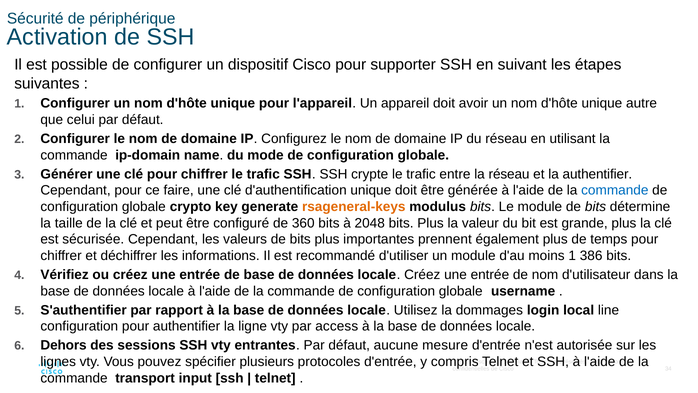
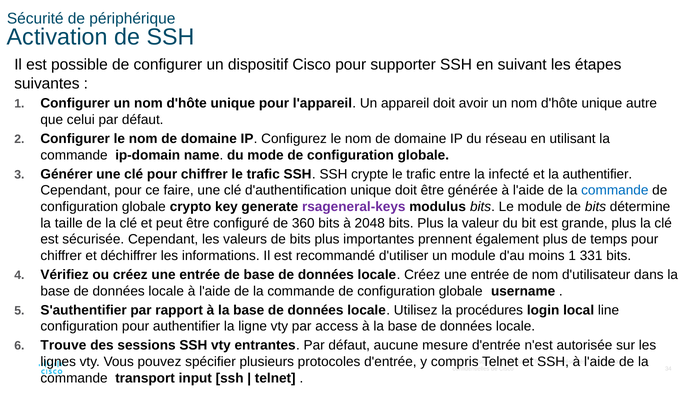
la réseau: réseau -> infecté (509, 174)
rsageneral-keys colour: orange -> purple (354, 207)
386: 386 -> 331 (591, 256)
dommages: dommages -> procédures (489, 310)
Dehors: Dehors -> Trouve (63, 345)
